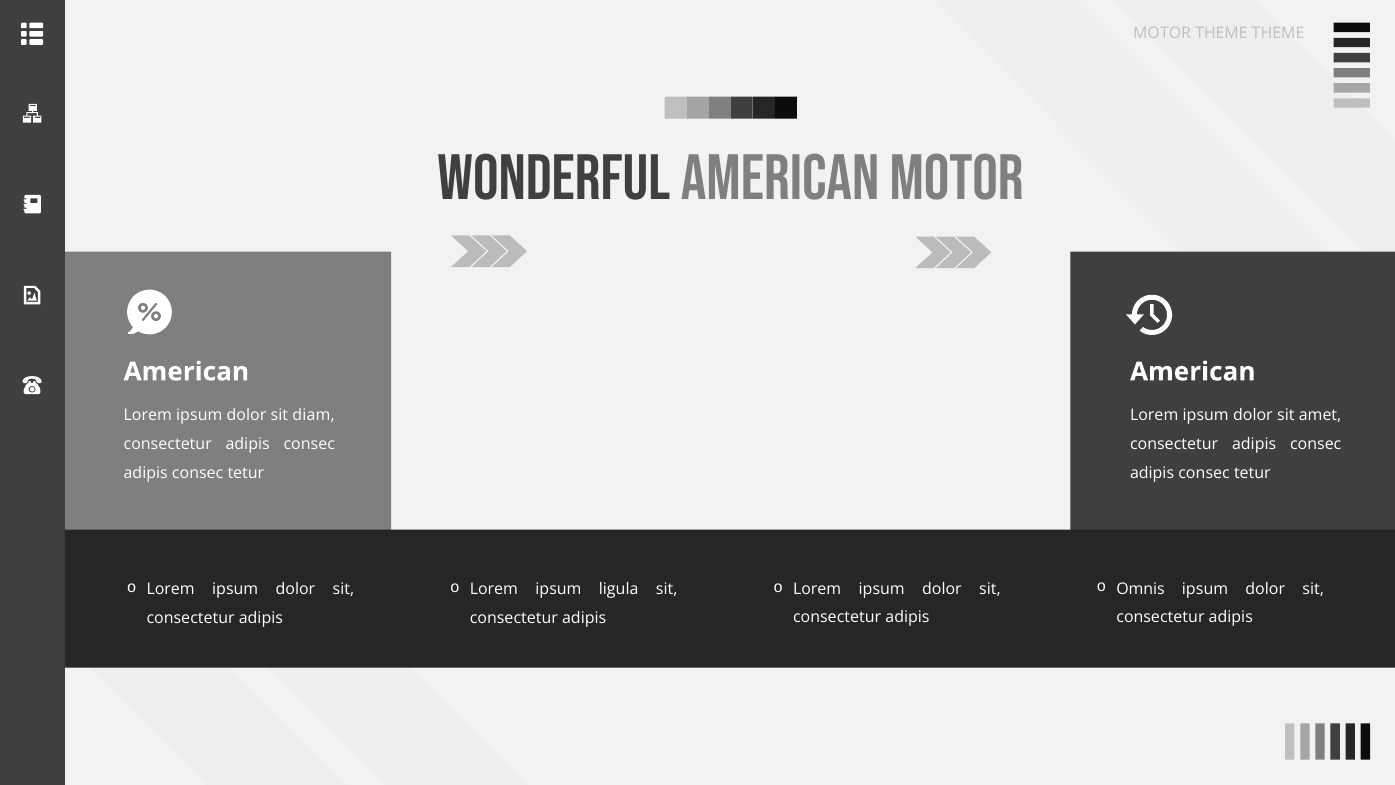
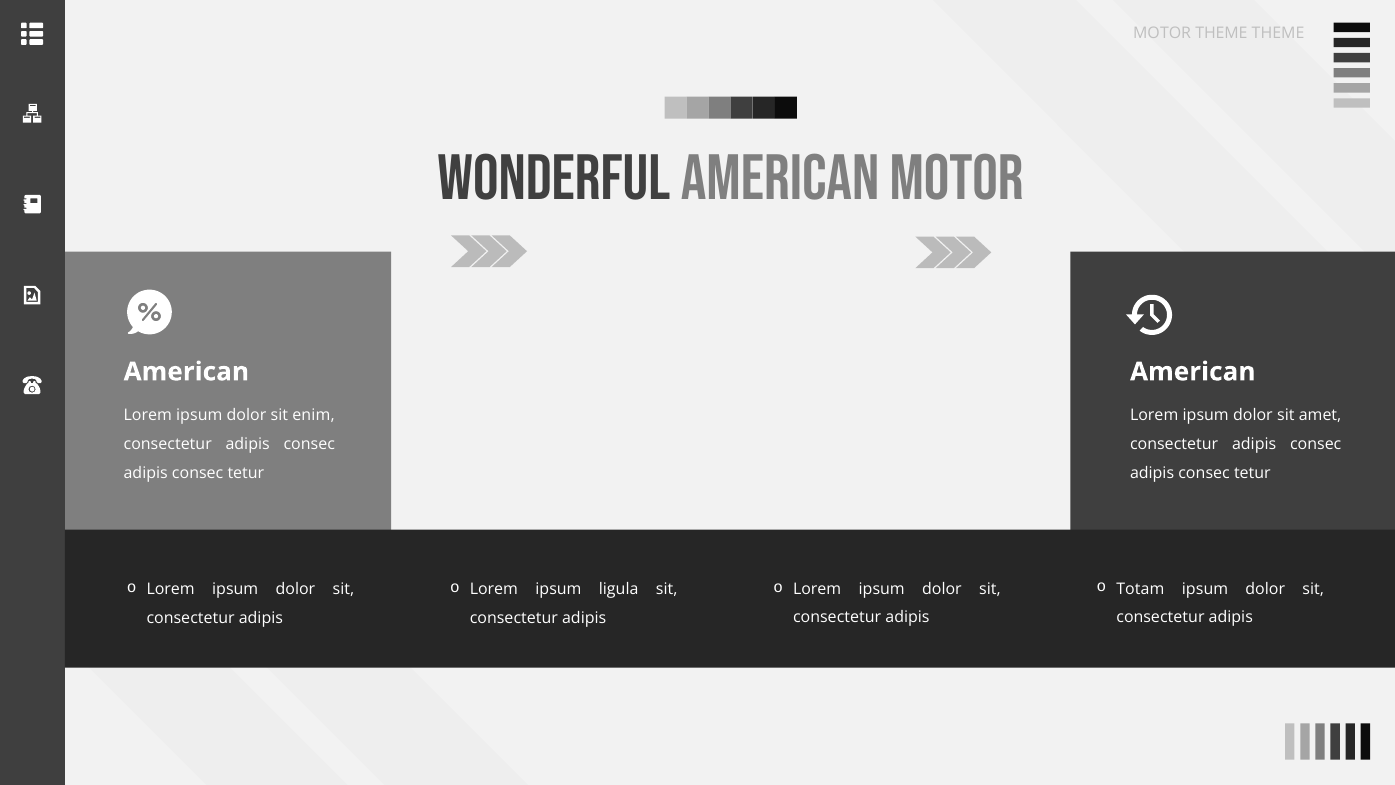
diam: diam -> enim (314, 415)
Omnis: Omnis -> Totam (1140, 589)
